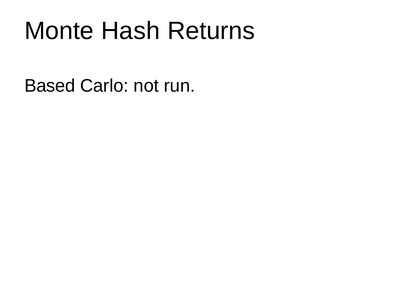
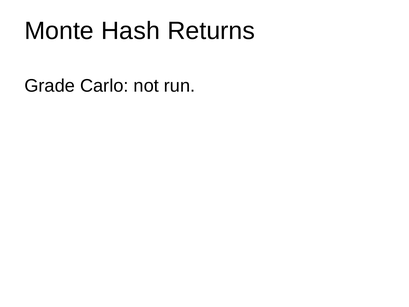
Based: Based -> Grade (50, 86)
